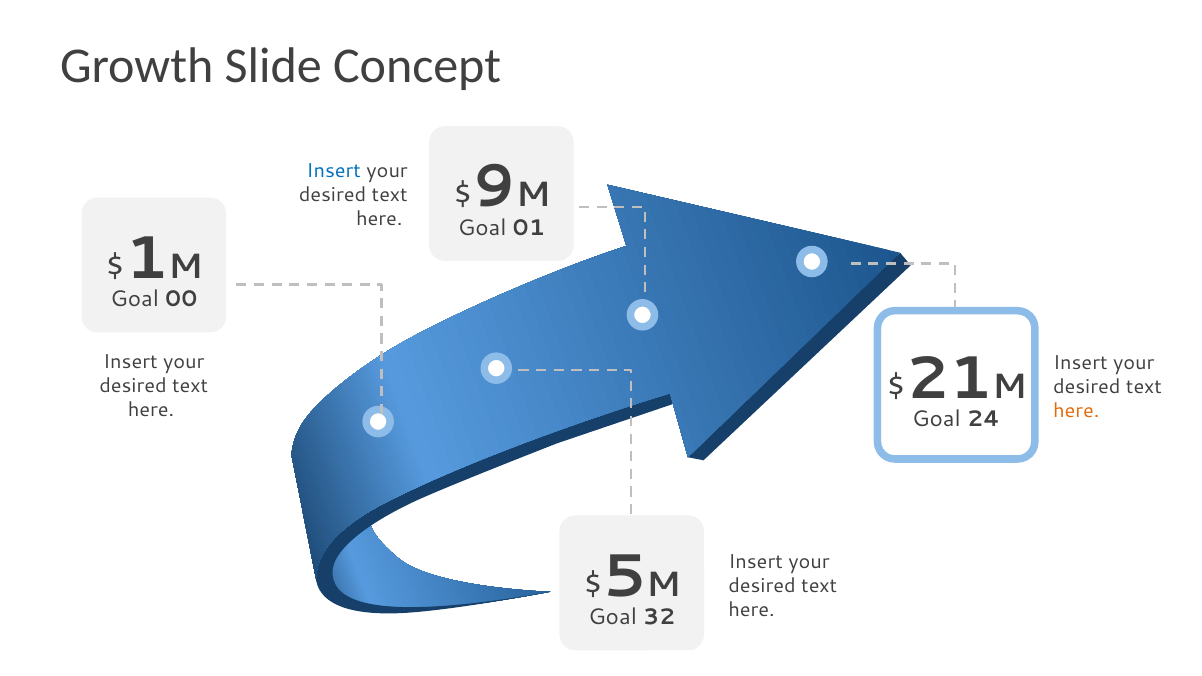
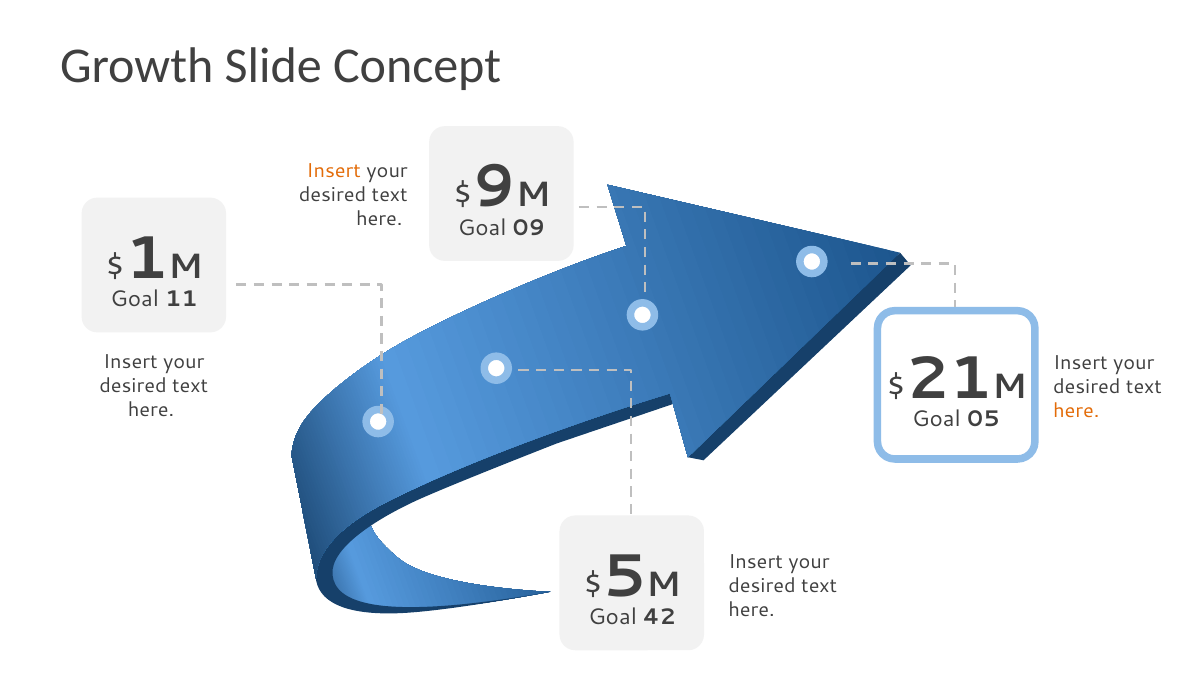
Insert colour: blue -> orange (334, 171)
01: 01 -> 09 (529, 228)
00: 00 -> 11 (181, 300)
24: 24 -> 05 (983, 419)
32: 32 -> 42 (659, 618)
